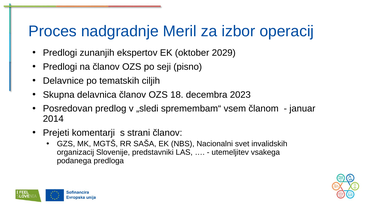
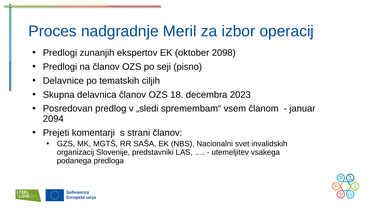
2029: 2029 -> 2098 (224, 53)
2014: 2014 -> 2094 (53, 119)
